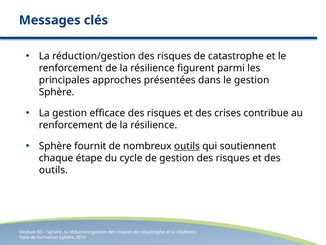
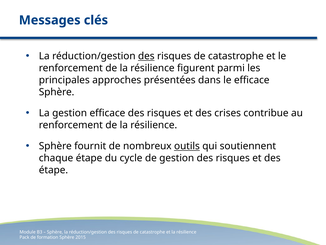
des underline: none -> present (146, 56)
le gestion: gestion -> efficace (252, 80)
outils: outils -> étape (53, 170)
